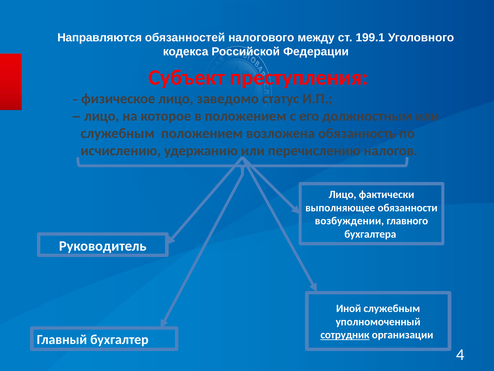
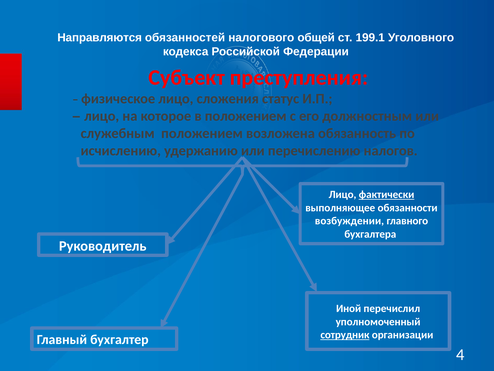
между: между -> общей (316, 38)
заведомо: заведомо -> сложения (228, 99)
фактически underline: none -> present (387, 194)
Иной служебным: служебным -> перечислил (392, 308)
